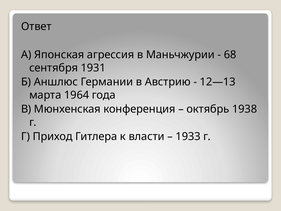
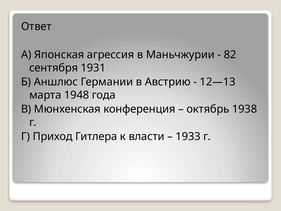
68: 68 -> 82 (230, 55)
1964: 1964 -> 1948 (77, 95)
